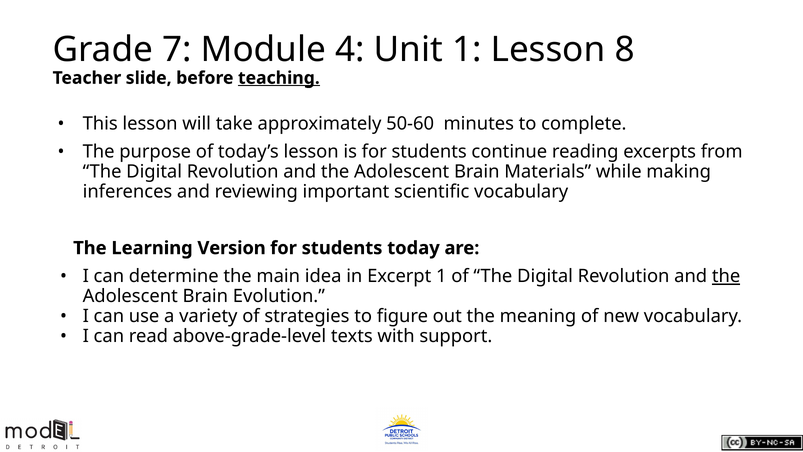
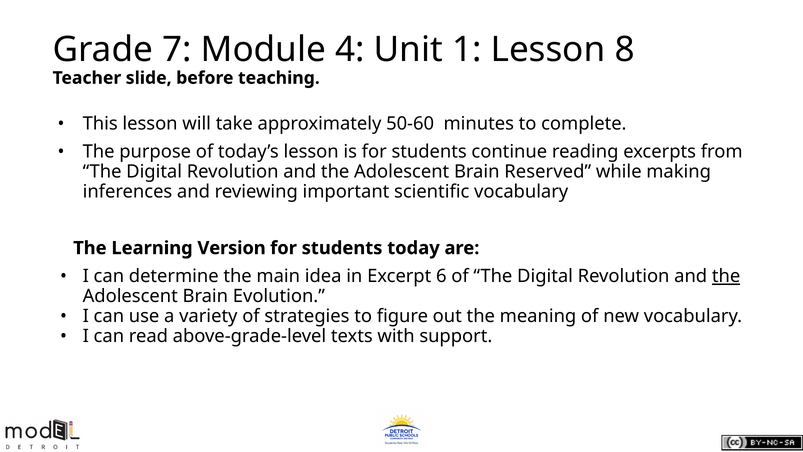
teaching underline: present -> none (279, 78)
Materials: Materials -> Reserved (548, 172)
Excerpt 1: 1 -> 6 (441, 276)
